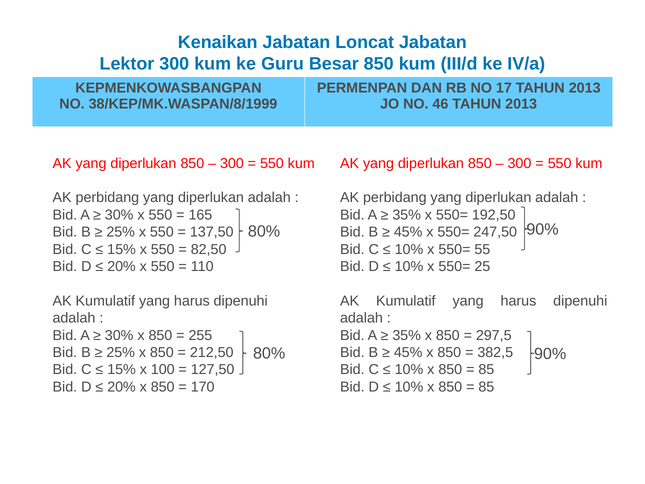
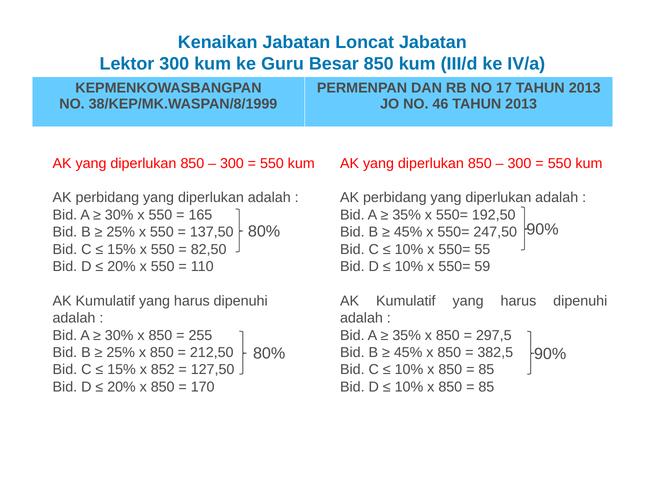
25: 25 -> 59 (482, 266)
100: 100 -> 852 (163, 370)
